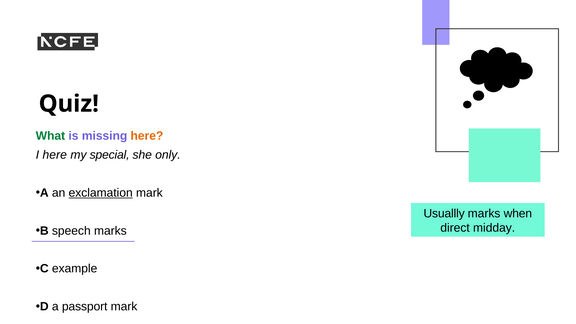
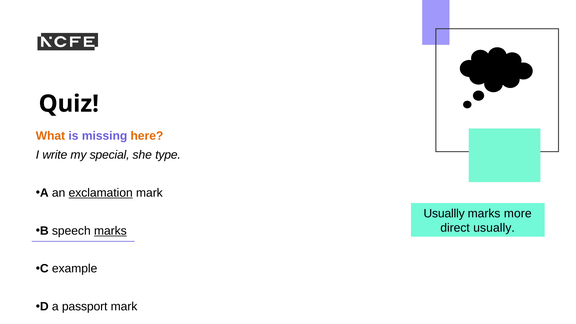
What colour: green -> orange (50, 136)
I here: here -> write (55, 155)
only: only -> type (168, 155)
when: when -> more (518, 213)
midday: midday -> usually (494, 228)
marks underline: none -> present (110, 231)
